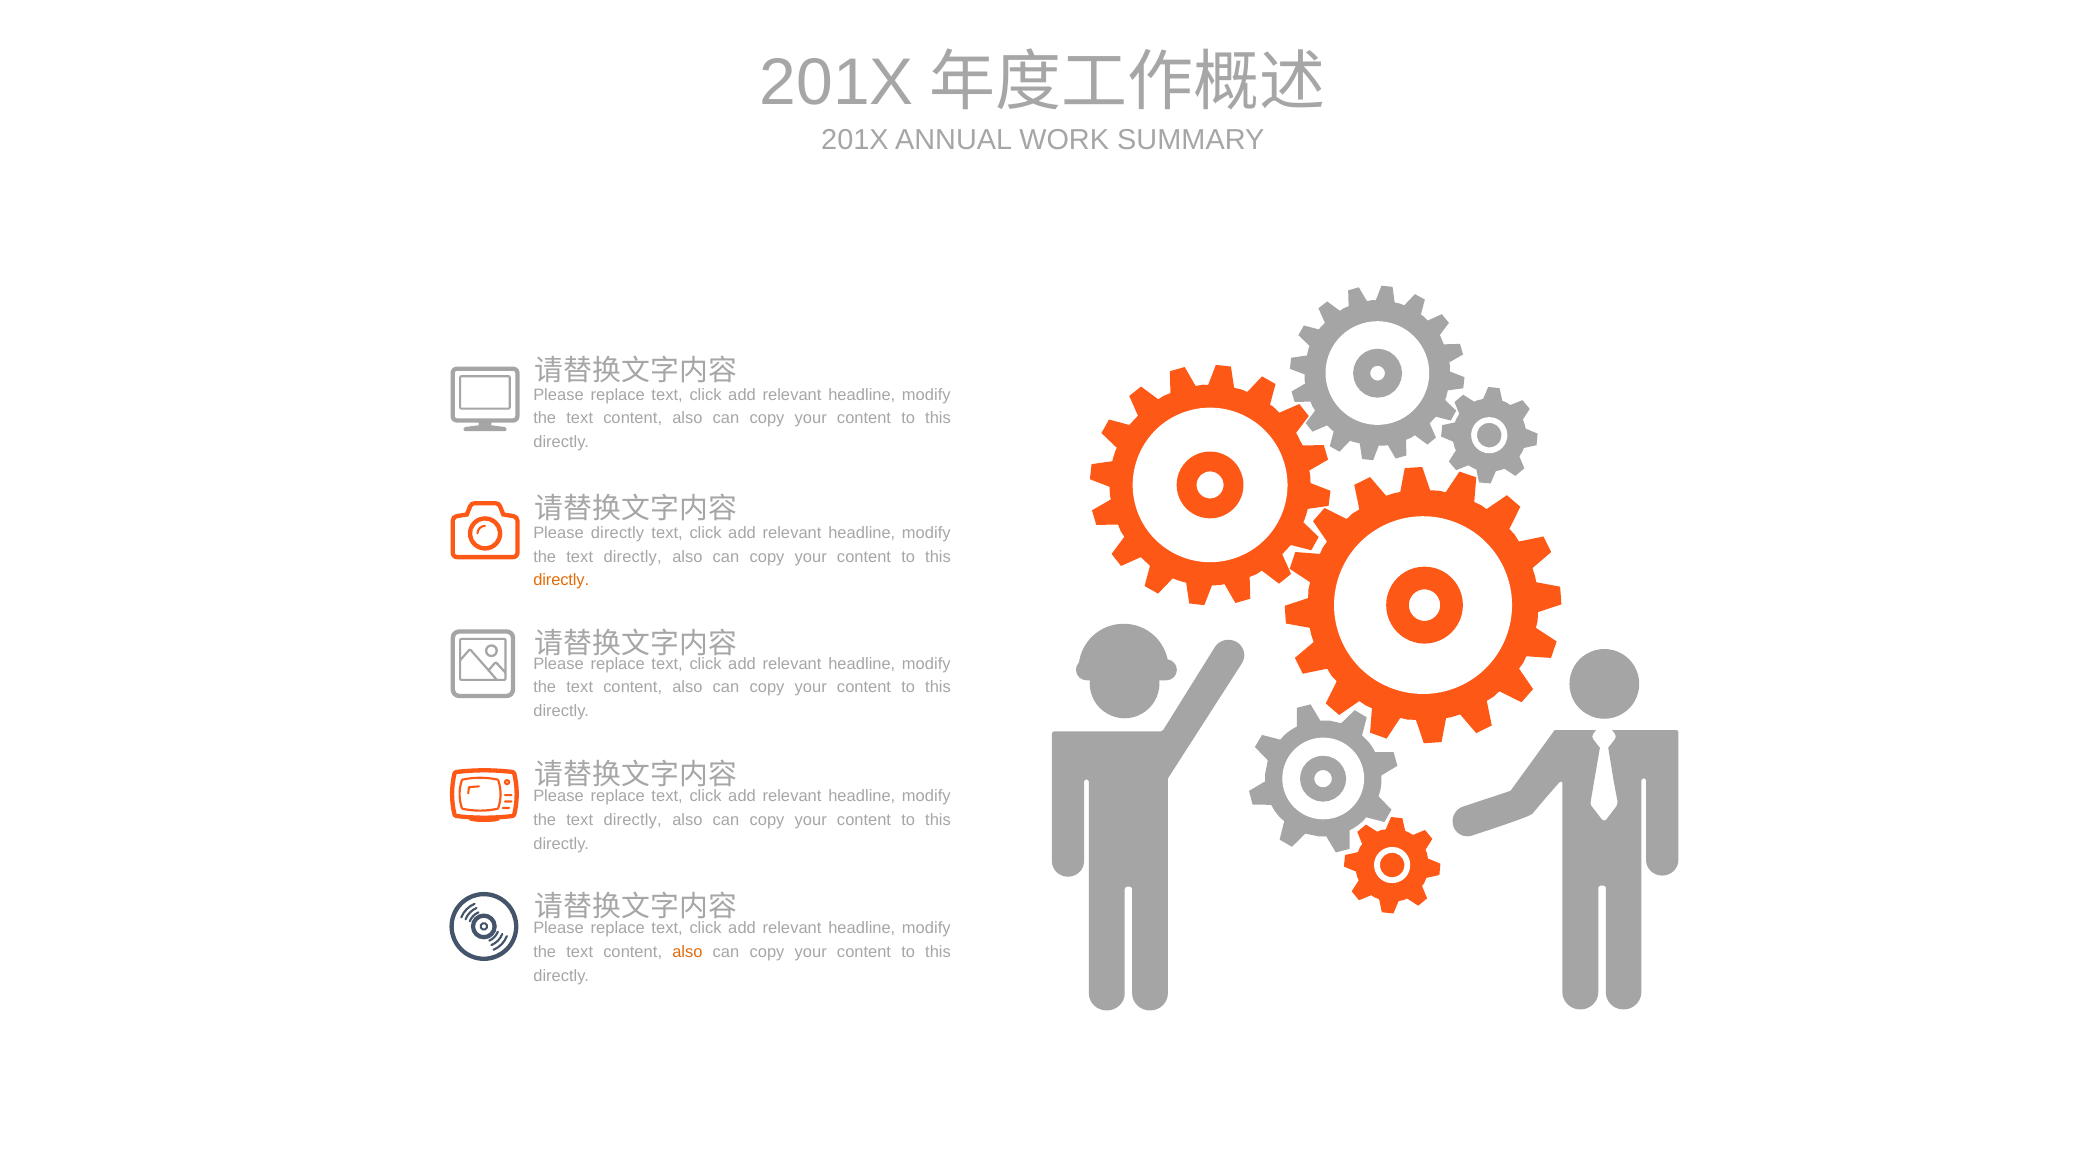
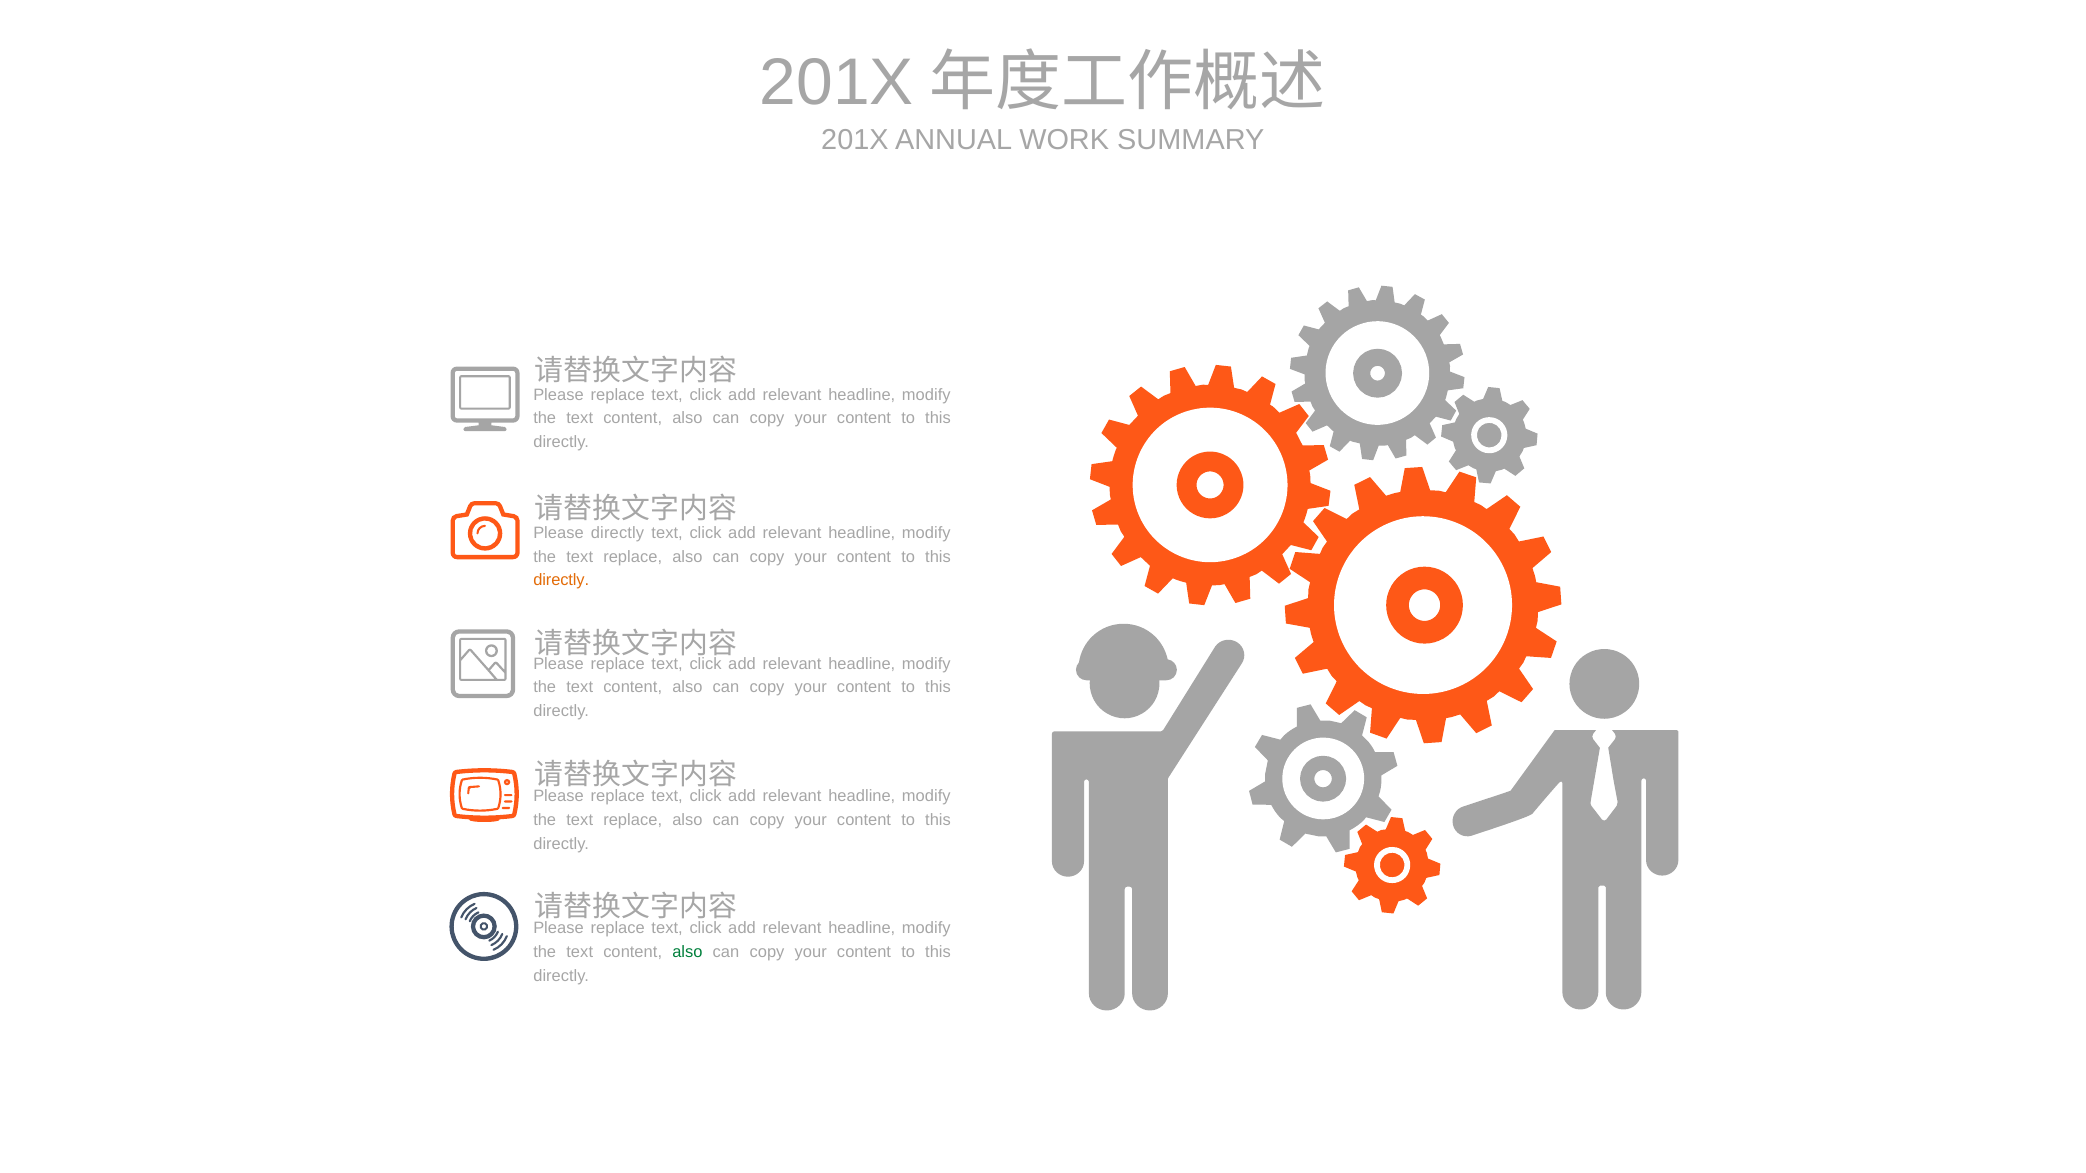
directly: directly -> replace (633, 557)
directly: directly -> replace (633, 820)
also colour: orange -> green (687, 952)
